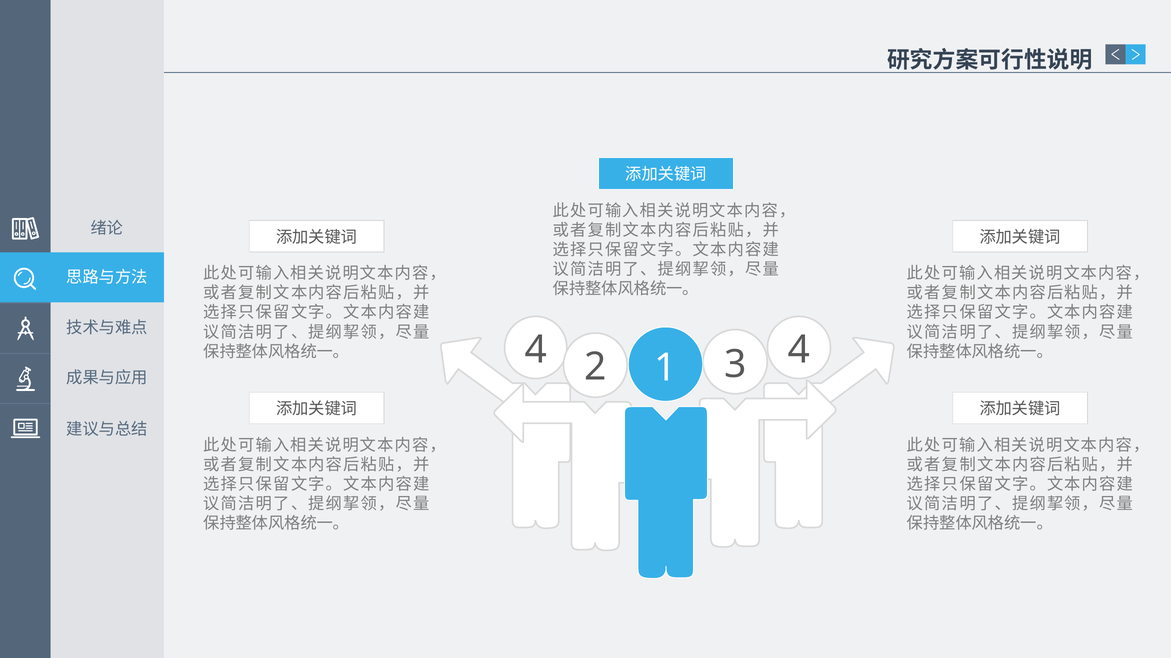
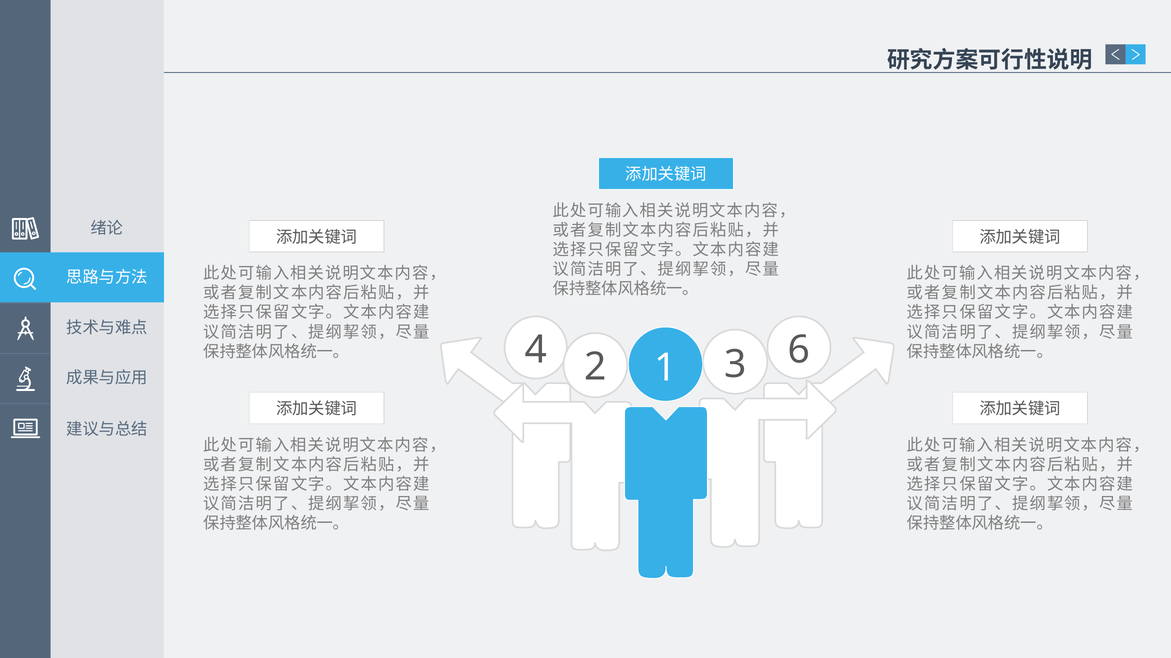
4 4: 4 -> 6 (799, 350)
